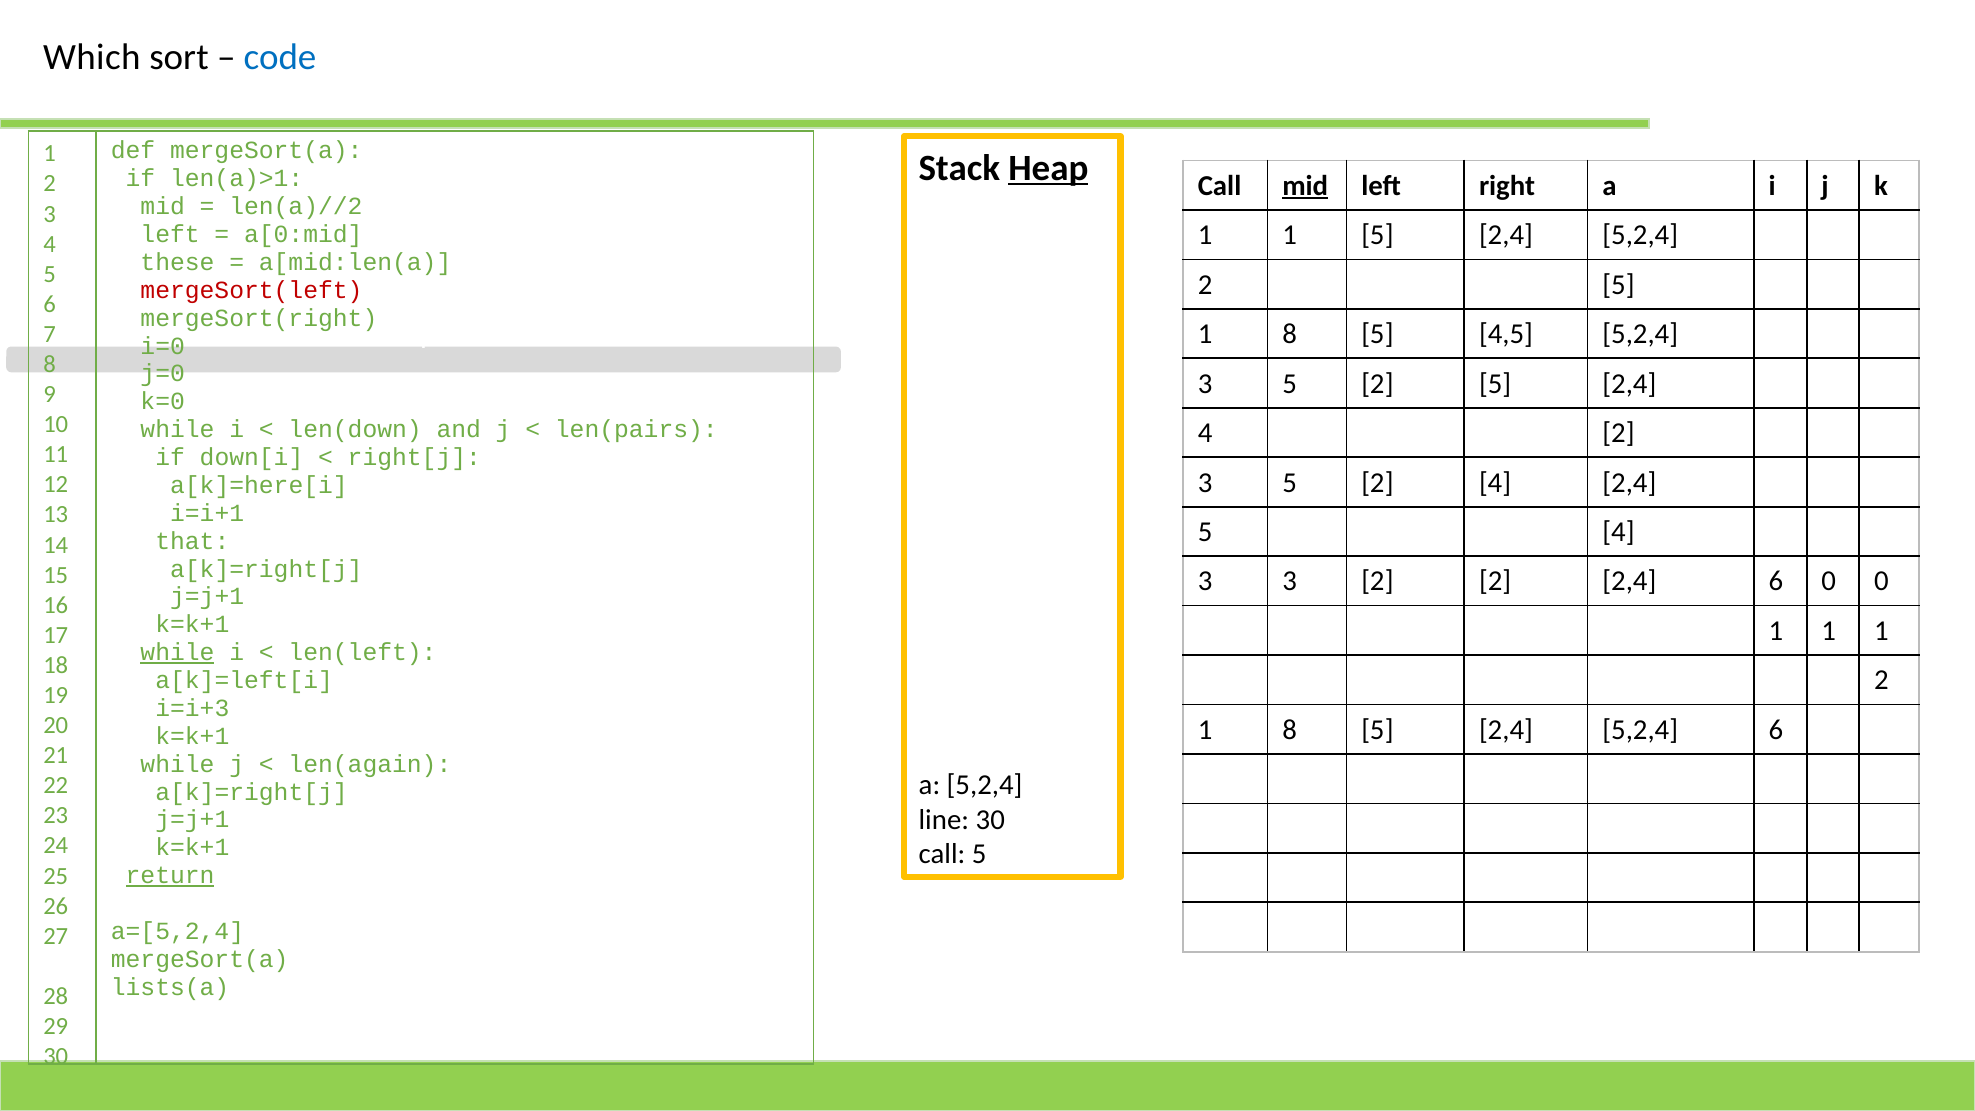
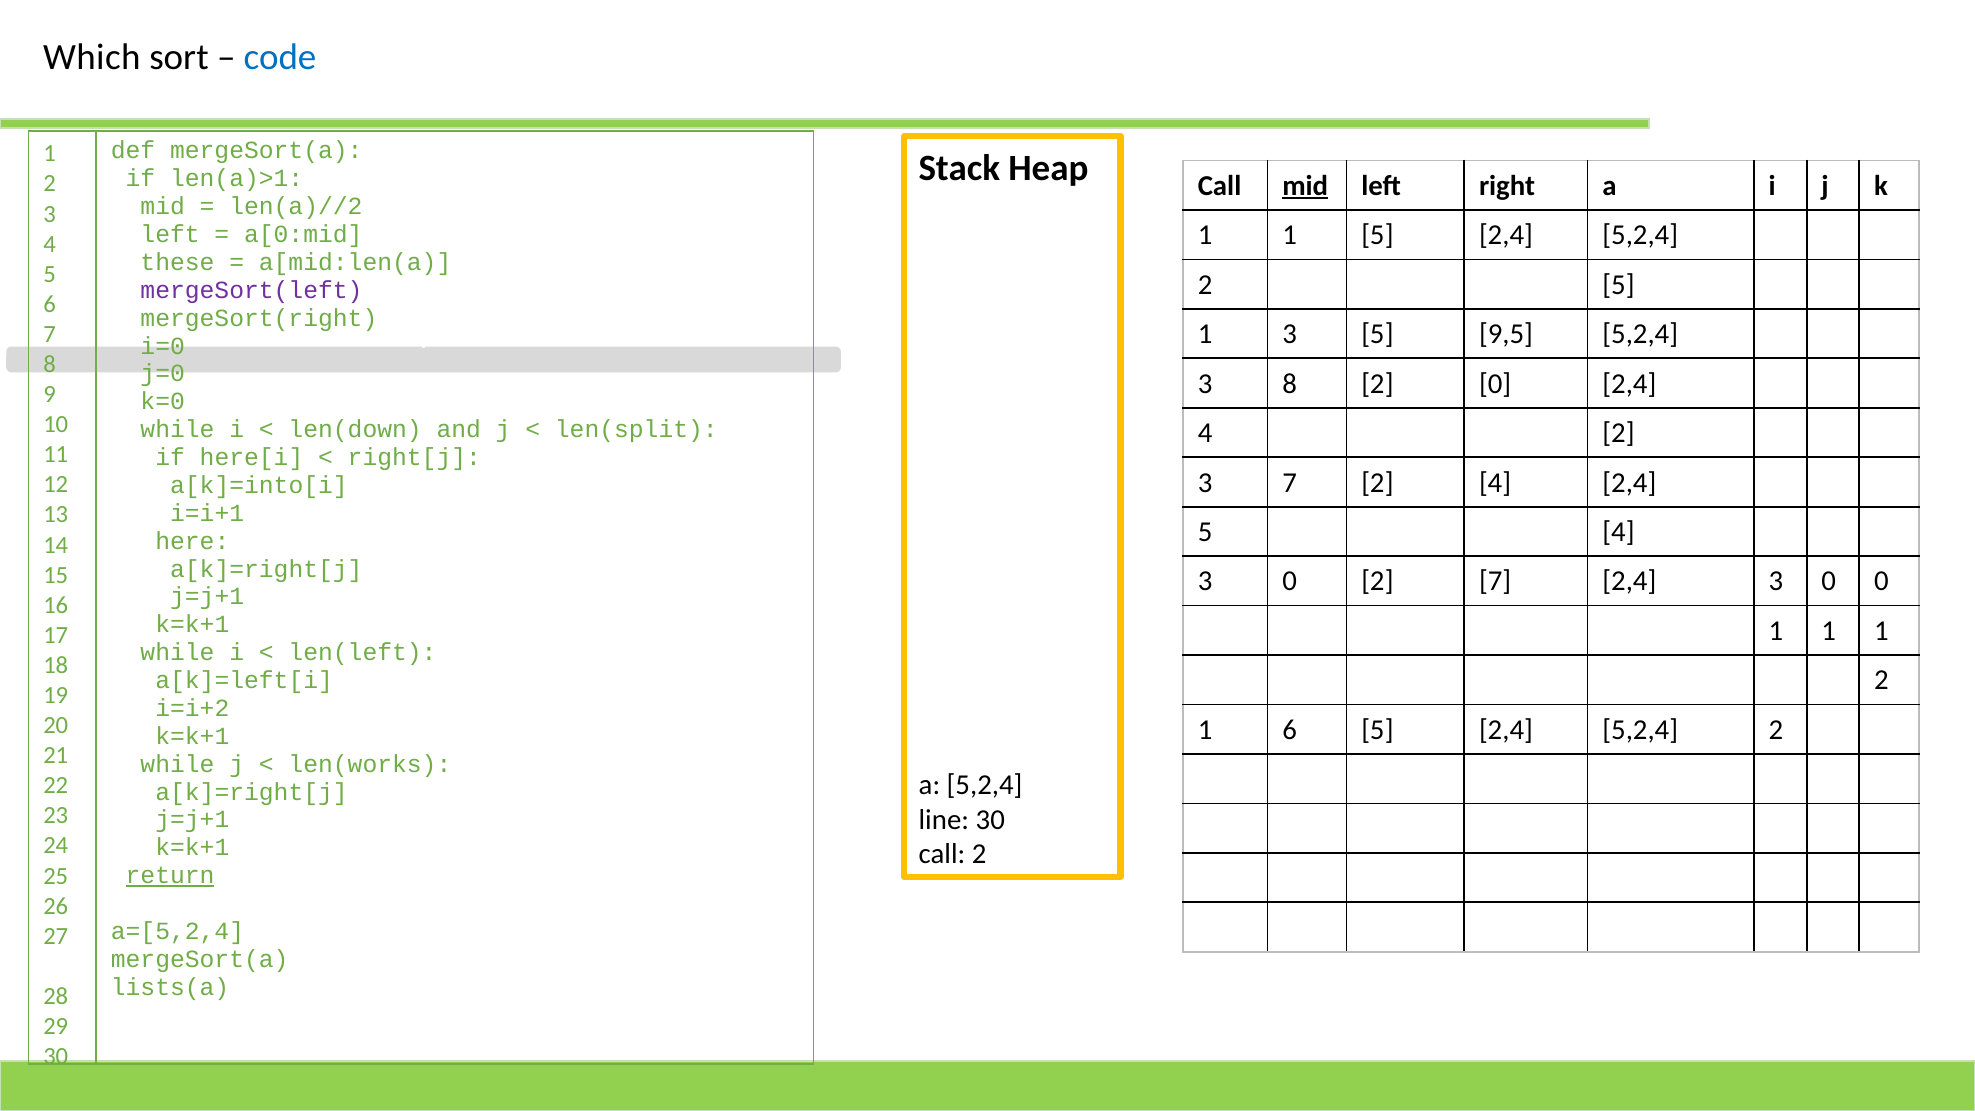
Heap underline: present -> none (1048, 168)
mergeSort(left colour: red -> purple (251, 290)
8: 8 -> 3 (1290, 334)
4,5: 4,5 -> 9,5 (1506, 334)
5: 5 -> 8 (1290, 384)
5: 5 -> 0 (1495, 384)
len(pairs: len(pairs -> len(split (636, 429)
down[i: down[i -> here[i (252, 457)
5: 5 -> 7 (1290, 483)
a[k]=here[i: a[k]=here[i -> a[k]=into[i (259, 485)
that: that -> here (192, 541)
3: 3 -> 0 (1290, 581)
2 2: 2 -> 7 (1495, 581)
2,4 6: 6 -> 3 (1776, 581)
while underline: present -> none (177, 652)
i=i+3: i=i+3 -> i=i+2 (192, 708)
8: 8 -> 6 (1290, 730)
6: 6 -> 2 (1776, 730)
len(again: len(again -> len(works (370, 764)
call 5: 5 -> 2 (979, 854)
